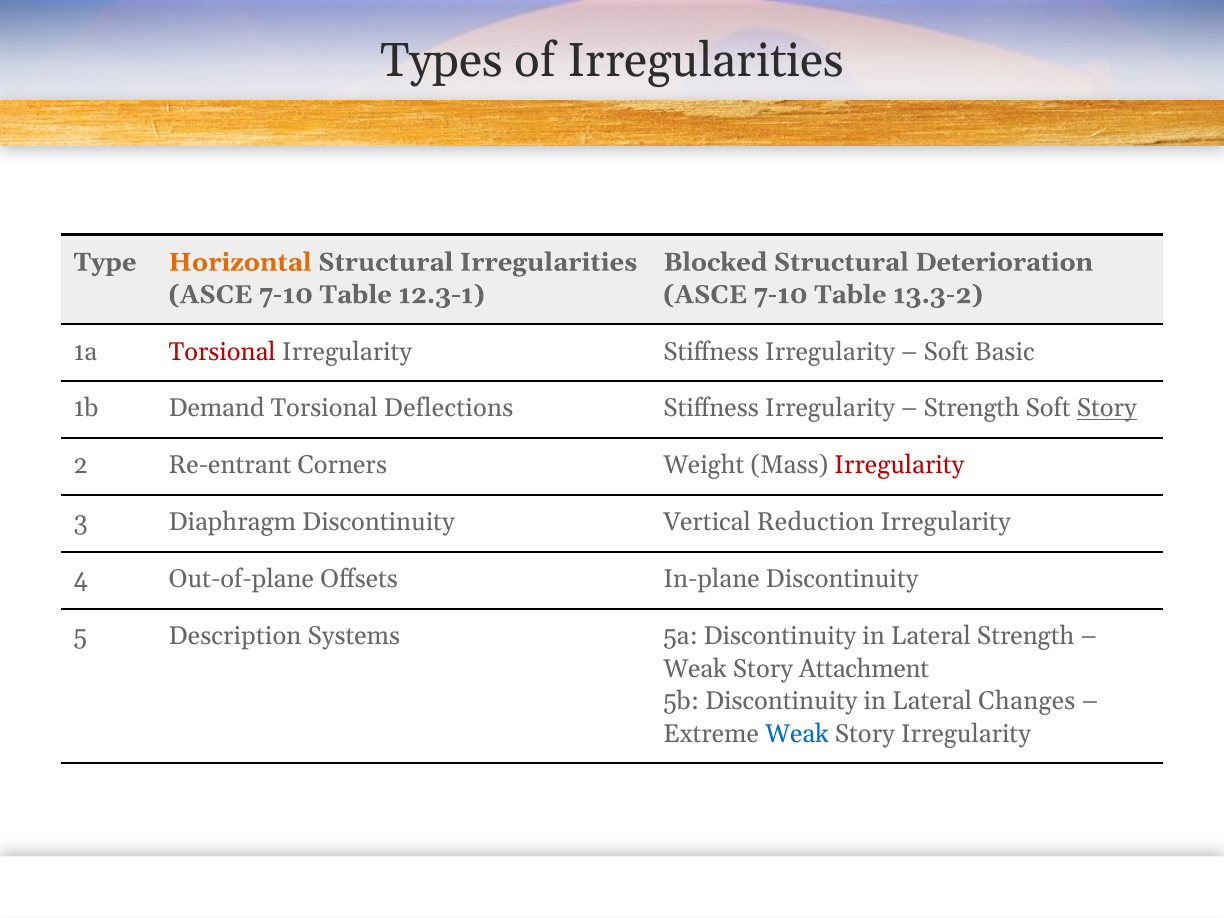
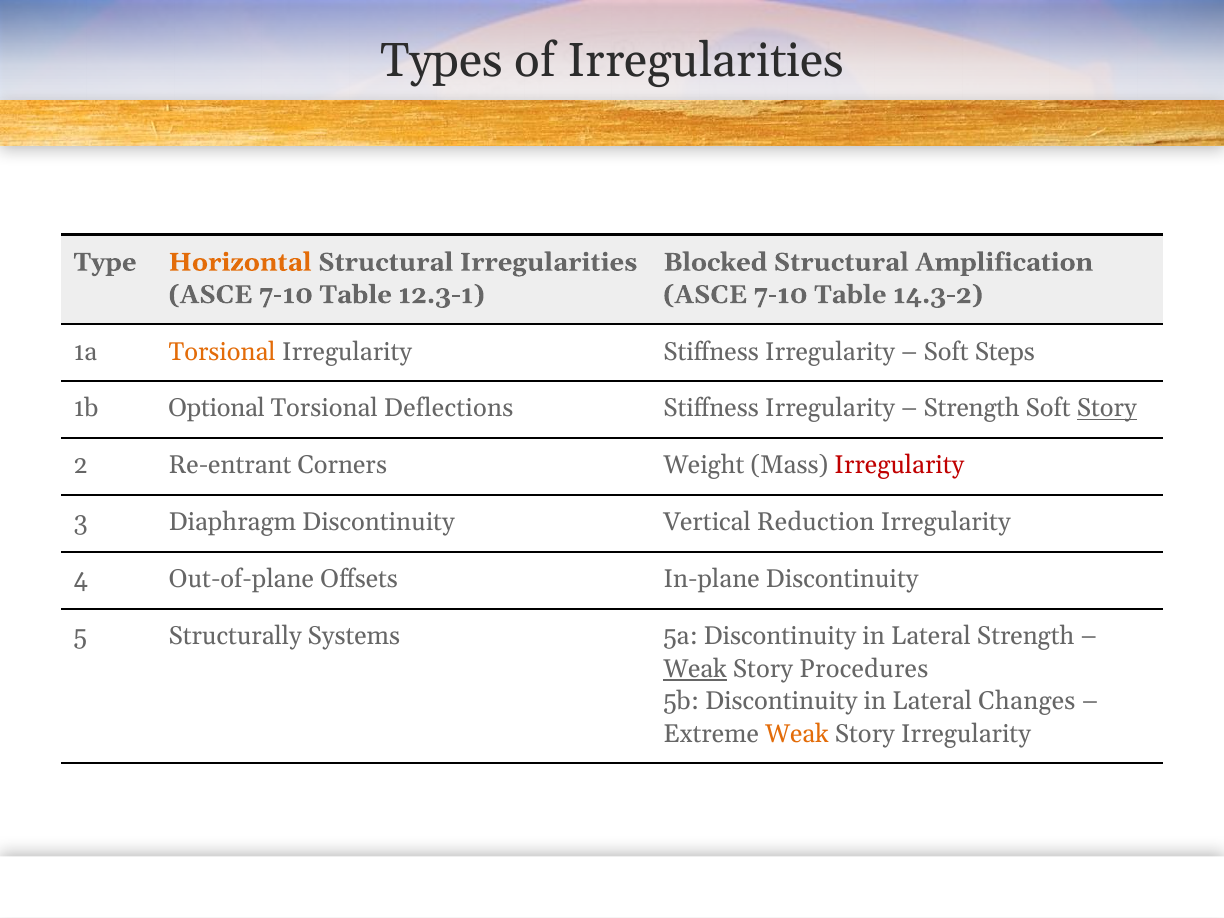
Deterioration: Deterioration -> Amplification (1004, 262)
13.3-2: 13.3-2 -> 14.3-2 (938, 295)
Torsional colour: red -> orange (222, 352)
Basic: Basic -> Steps (1005, 352)
Demand: Demand -> Optional (217, 409)
Description: Description -> Structurally (235, 636)
Weak underline: none -> present (695, 669)
Attachment: Attachment -> Procedures (864, 669)
Weak colour: blue -> orange (797, 734)
